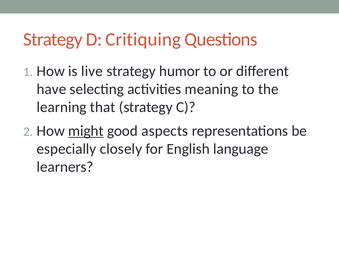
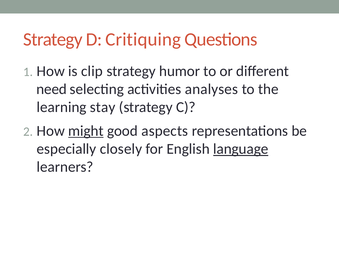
live: live -> clip (92, 71)
have: have -> need (52, 89)
meaning: meaning -> analyses (211, 89)
that: that -> stay (103, 107)
language underline: none -> present (241, 149)
